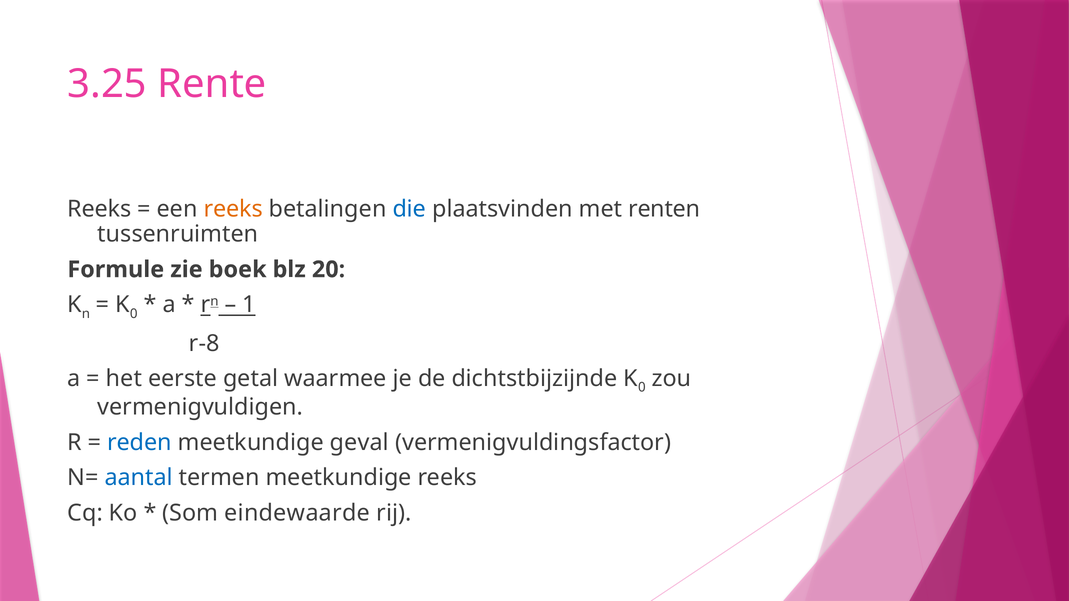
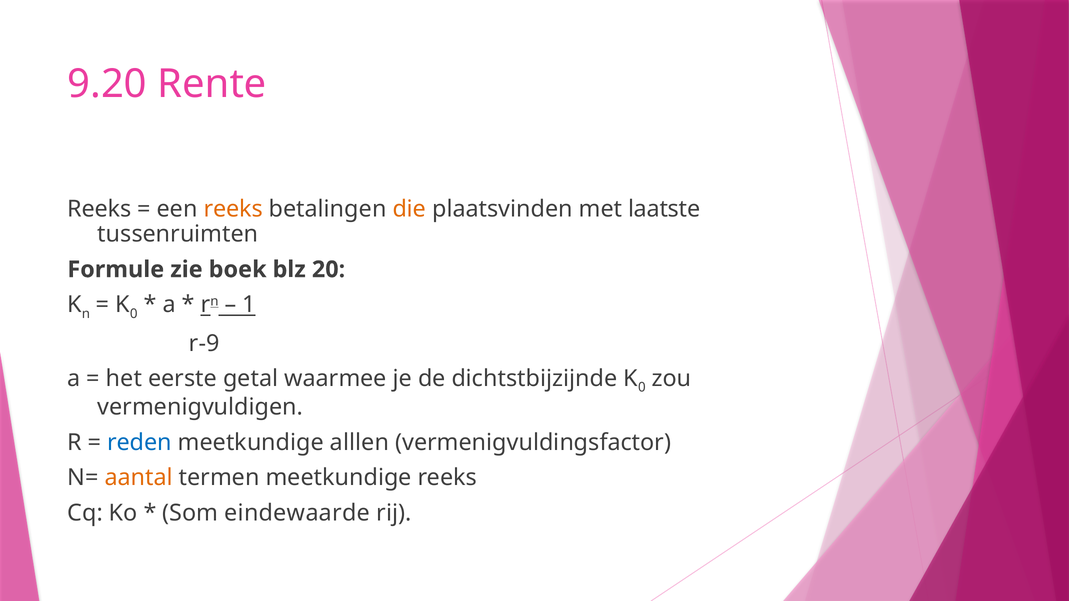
3.25: 3.25 -> 9.20 (107, 84)
die colour: blue -> orange (409, 209)
renten: renten -> laatste (664, 209)
r-8: r-8 -> r-9 (204, 344)
geval: geval -> alllen (359, 443)
aantal colour: blue -> orange (139, 478)
